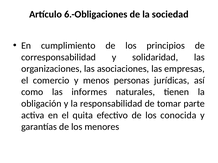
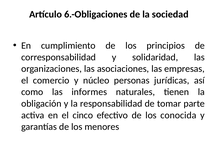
menos: menos -> núcleo (96, 81)
quita: quita -> cinco (83, 116)
